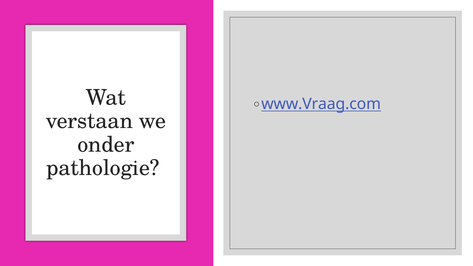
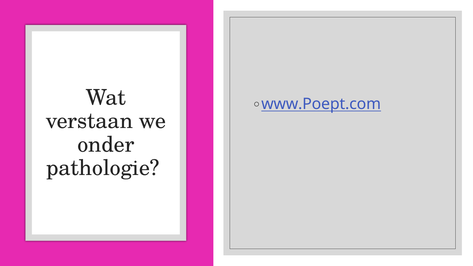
www.Vraag.com: www.Vraag.com -> www.Poept.com (321, 104)
